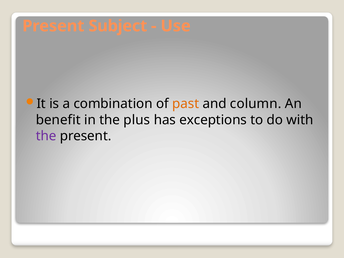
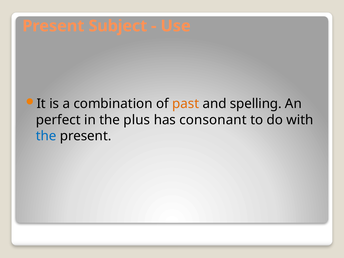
column: column -> spelling (256, 104)
benefit: benefit -> perfect (58, 120)
exceptions: exceptions -> consonant (213, 120)
the colour: purple -> blue (46, 136)
